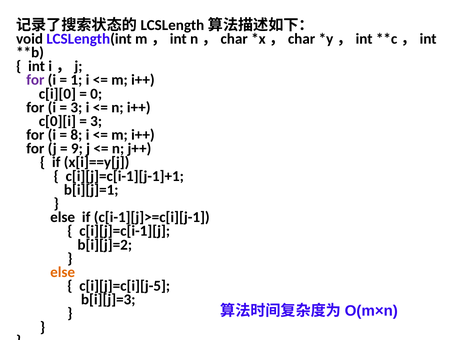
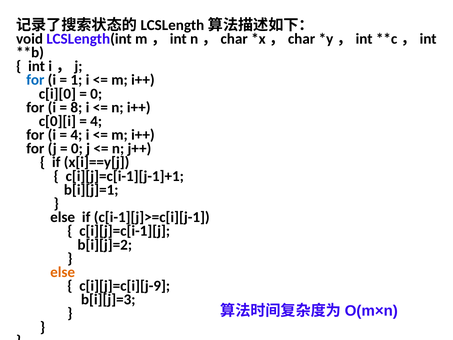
for colour: purple -> blue (35, 80)
3: 3 -> 8 (76, 107)
3: 3 -> 4 (96, 121)
8: 8 -> 4 (76, 135)
9: 9 -> 0 (77, 149)
c[i][j]=c[i][j-5: c[i][j]=c[i][j-5 -> c[i][j]=c[i][j-9 (125, 286)
